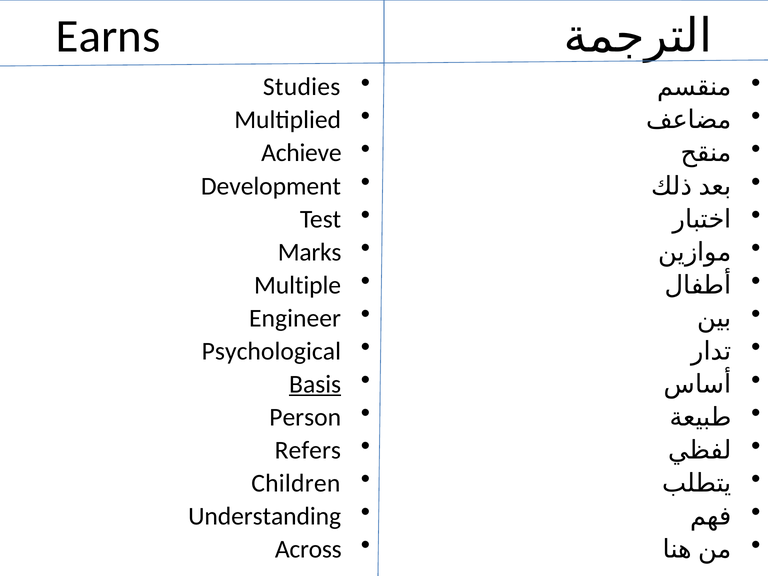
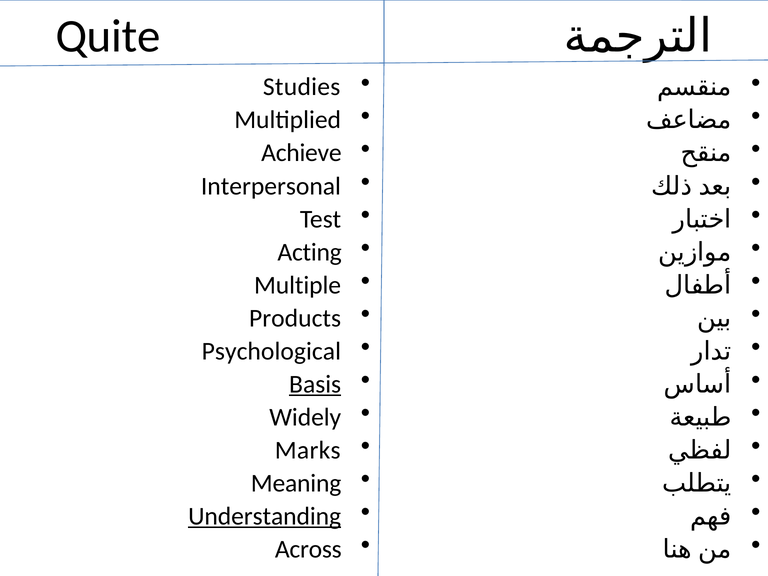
Earns: Earns -> Quite (108, 36)
Development: Development -> Interpersonal (271, 186)
Marks: Marks -> Acting (310, 252)
Engineer: Engineer -> Products (295, 318)
Person: Person -> Widely (305, 417)
Refers: Refers -> Marks (308, 450)
Children: Children -> Meaning (296, 483)
Understanding underline: none -> present (265, 516)
